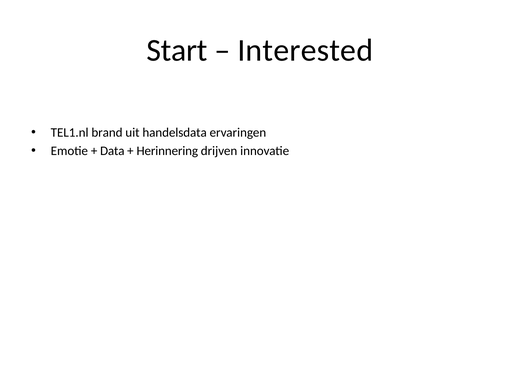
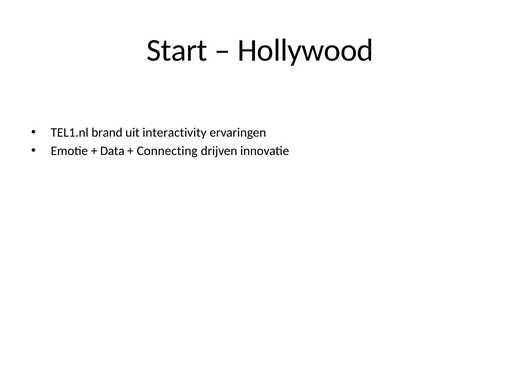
Interested: Interested -> Hollywood (305, 50)
handelsdata: handelsdata -> interactivity (175, 133)
Herinnering: Herinnering -> Connecting (167, 151)
